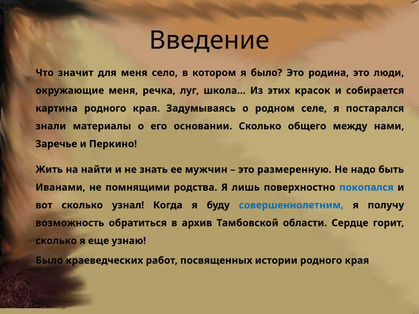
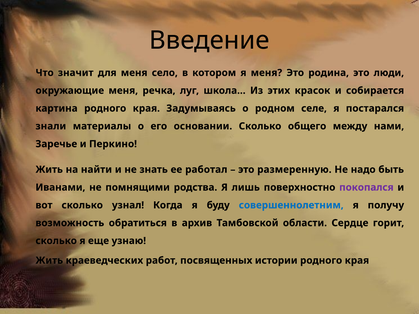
я было: было -> меня (266, 73)
мужчин: мужчин -> работал (206, 170)
покопался colour: blue -> purple (366, 187)
Было: Было -> Жить (49, 261)
